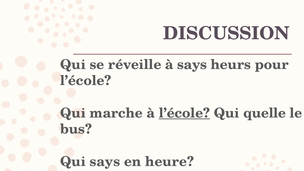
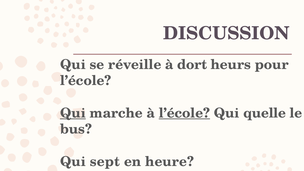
à says: says -> dort (192, 65)
Qui underline: none -> present (73, 113)
Qui says: says -> sept (105, 162)
